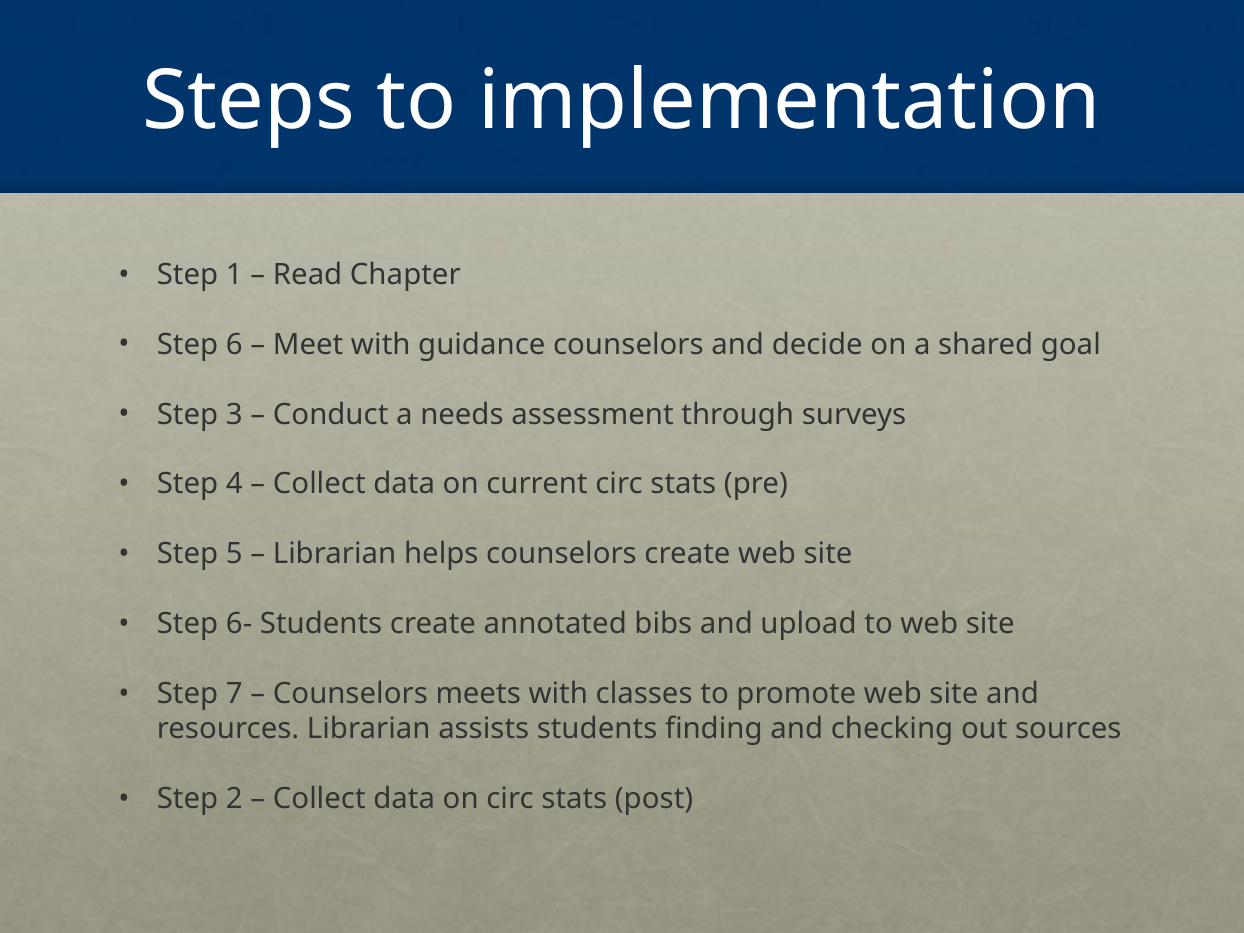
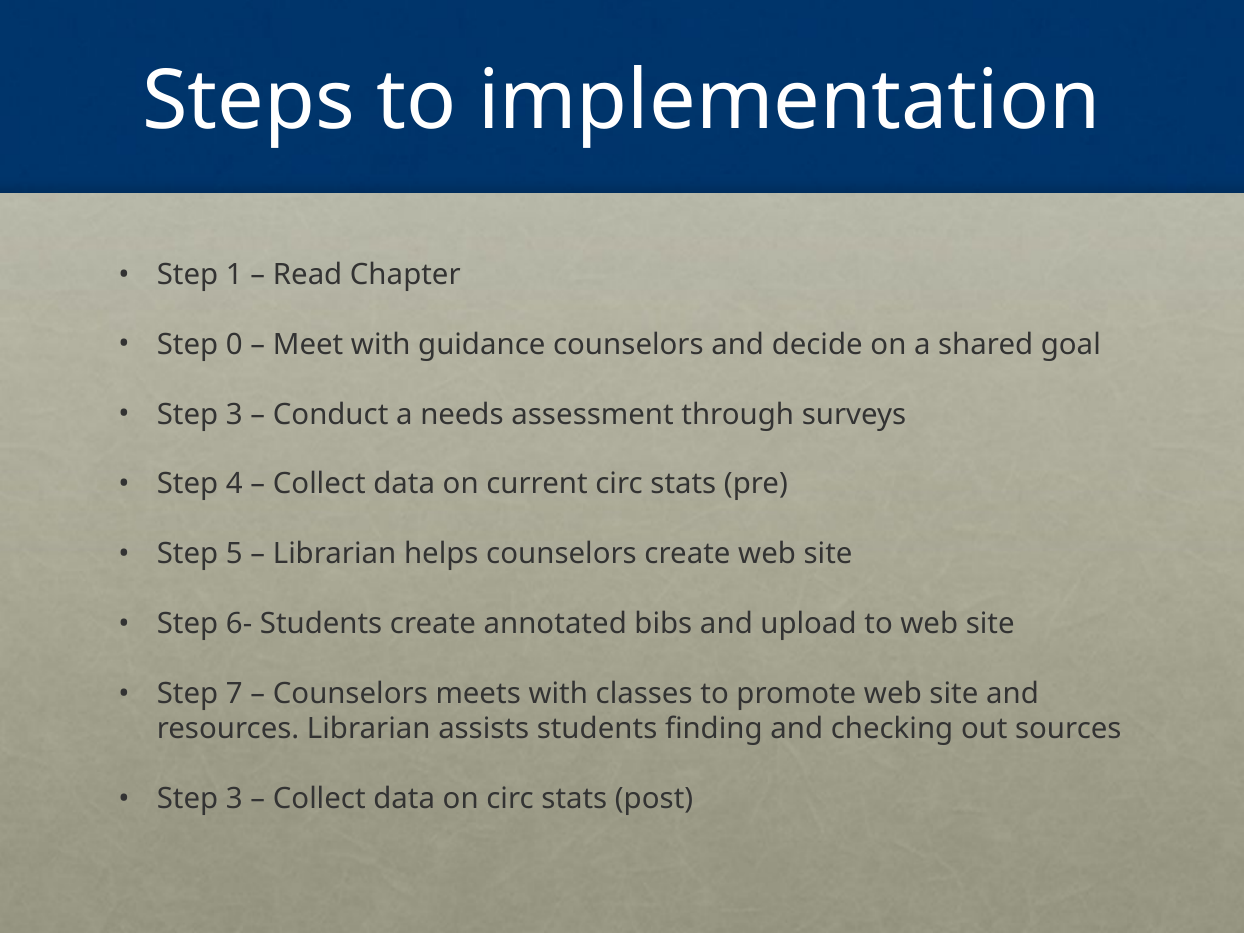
6: 6 -> 0 (234, 345)
2: 2 -> 3 (234, 799)
